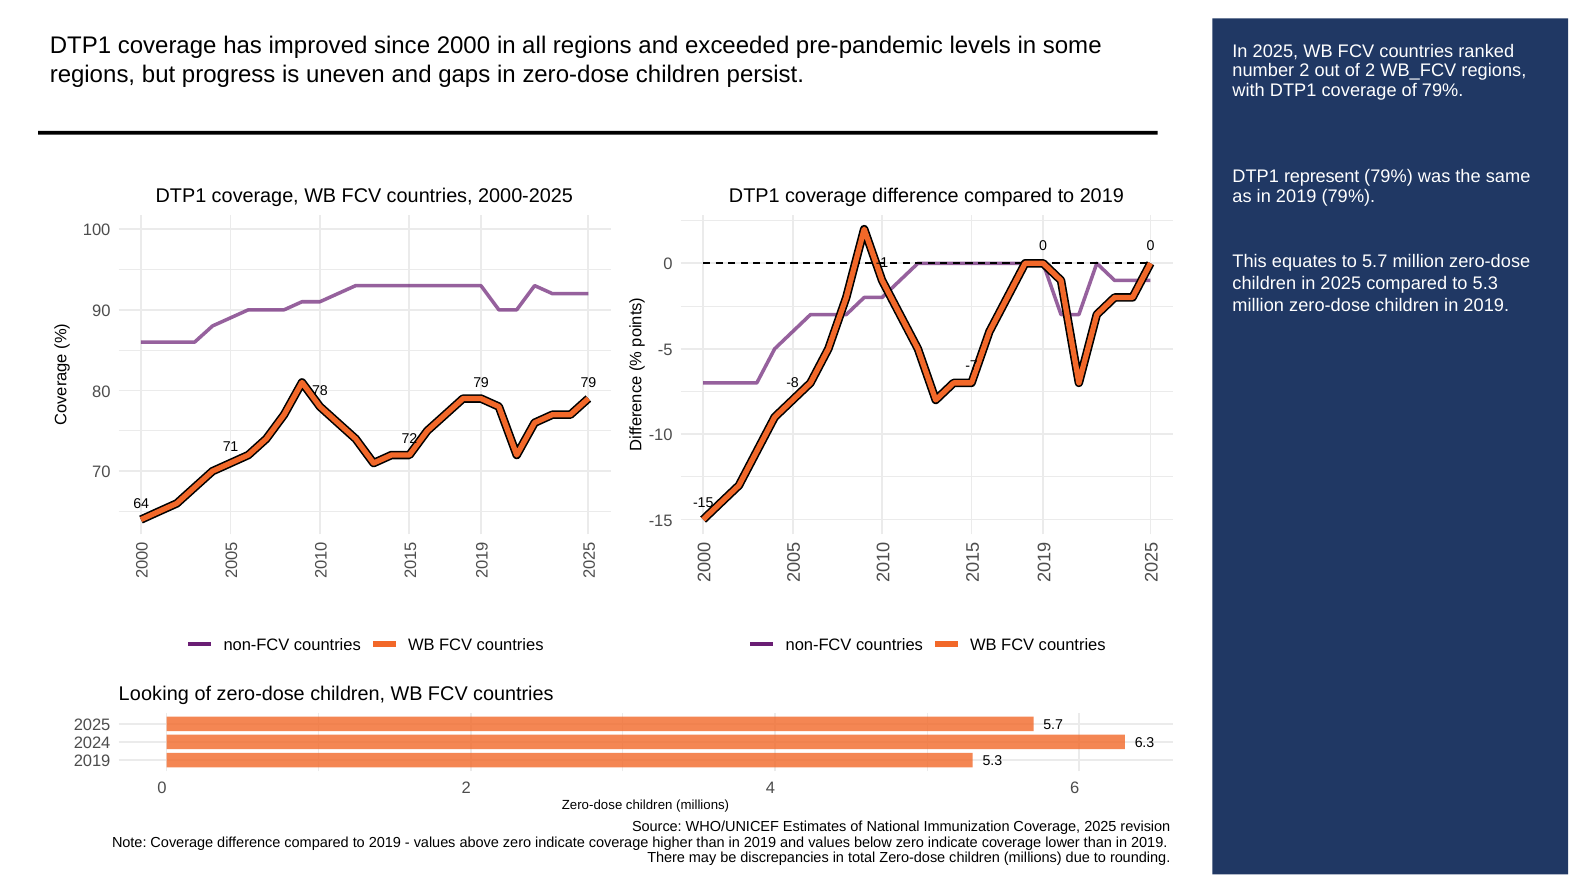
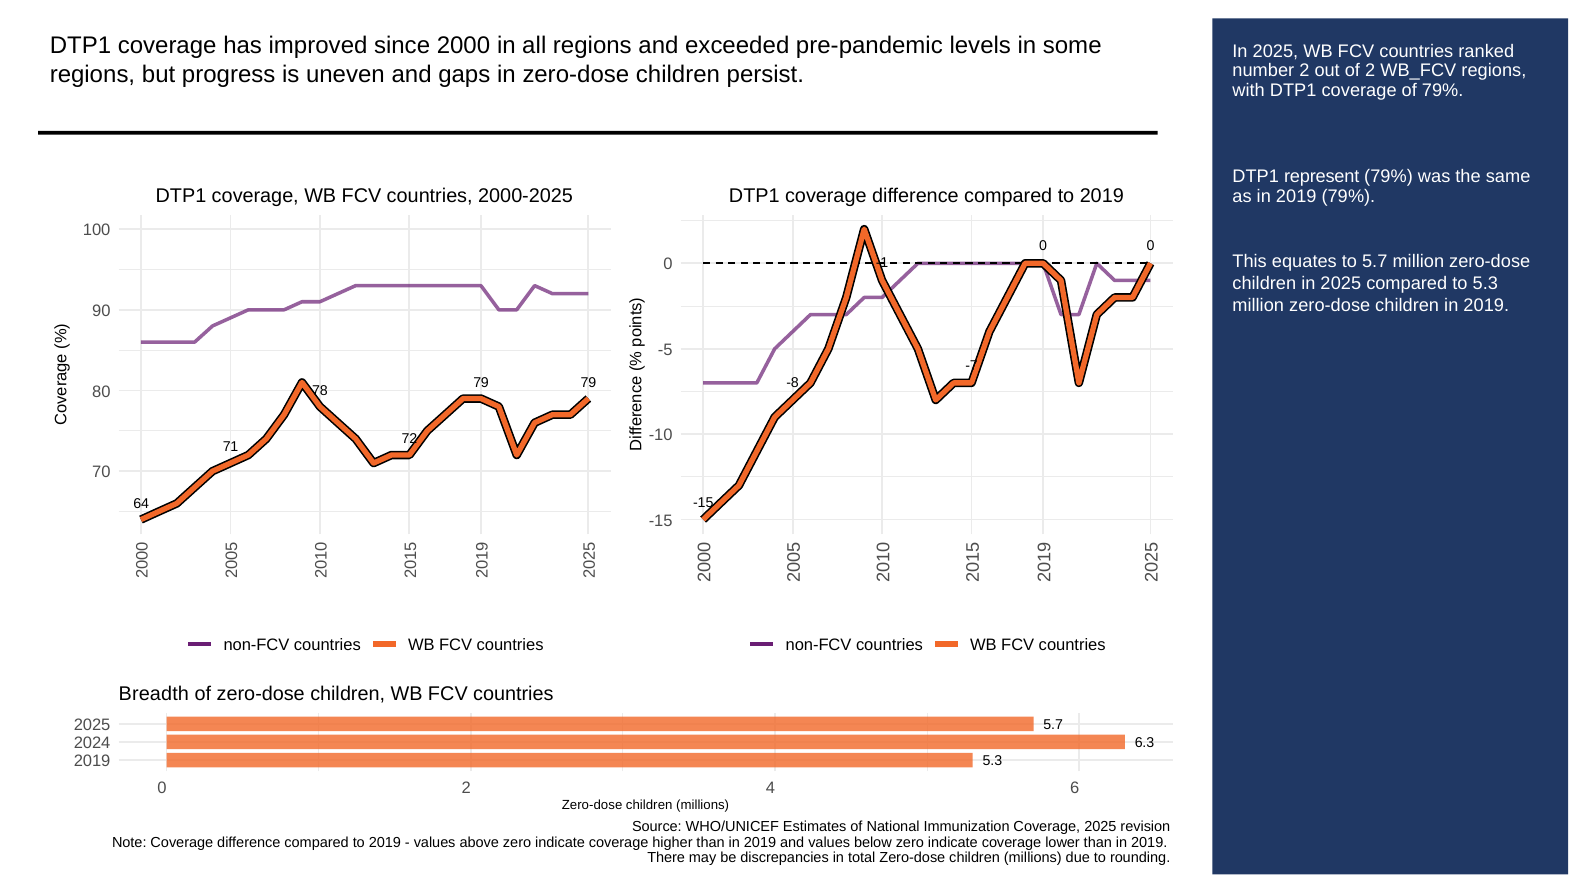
Looking: Looking -> Breadth (154, 694)
